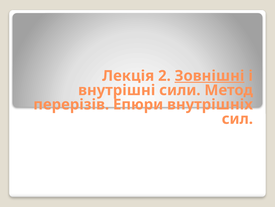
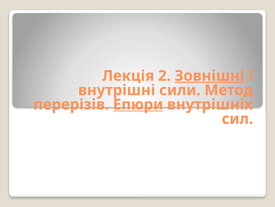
Епюри underline: none -> present (138, 104)
